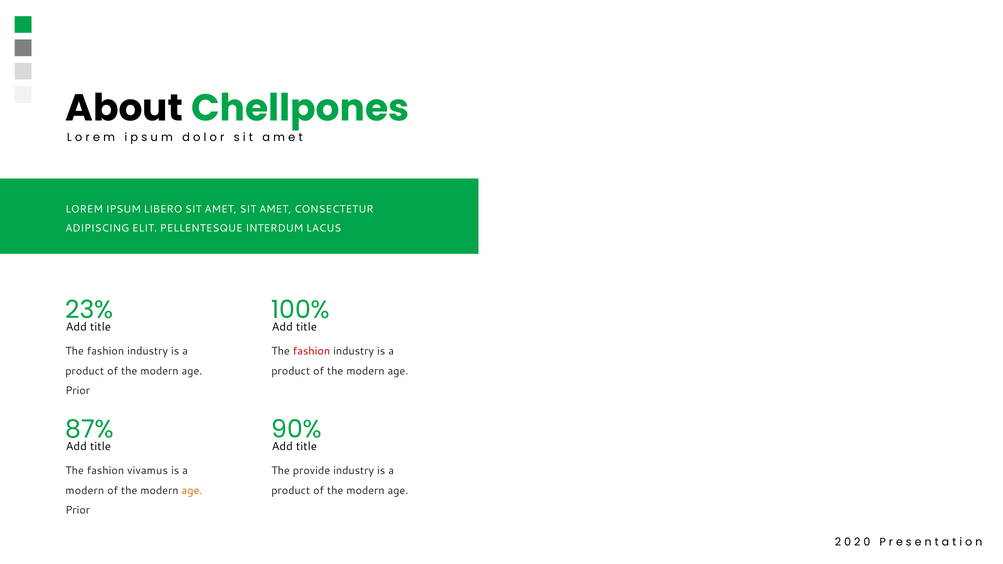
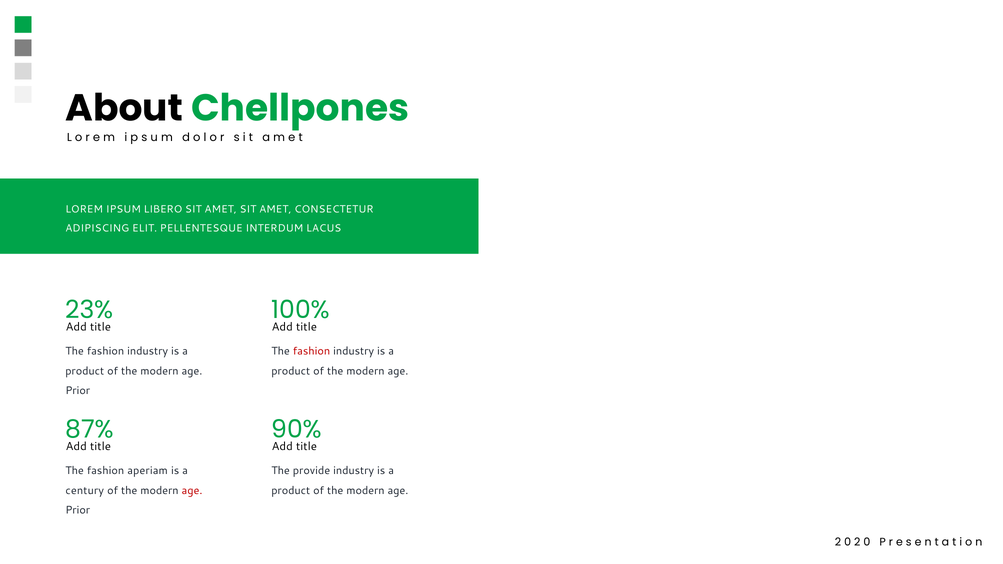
vivamus: vivamus -> aperiam (148, 471)
modern: modern -> century (85, 491)
age colour: orange -> red (192, 491)
